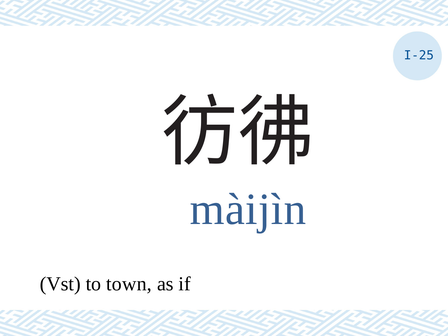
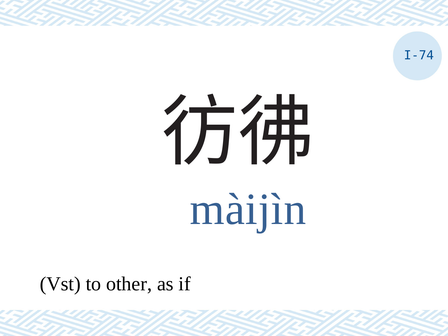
I-25: I-25 -> I-74 (419, 55)
town: town -> other (129, 284)
